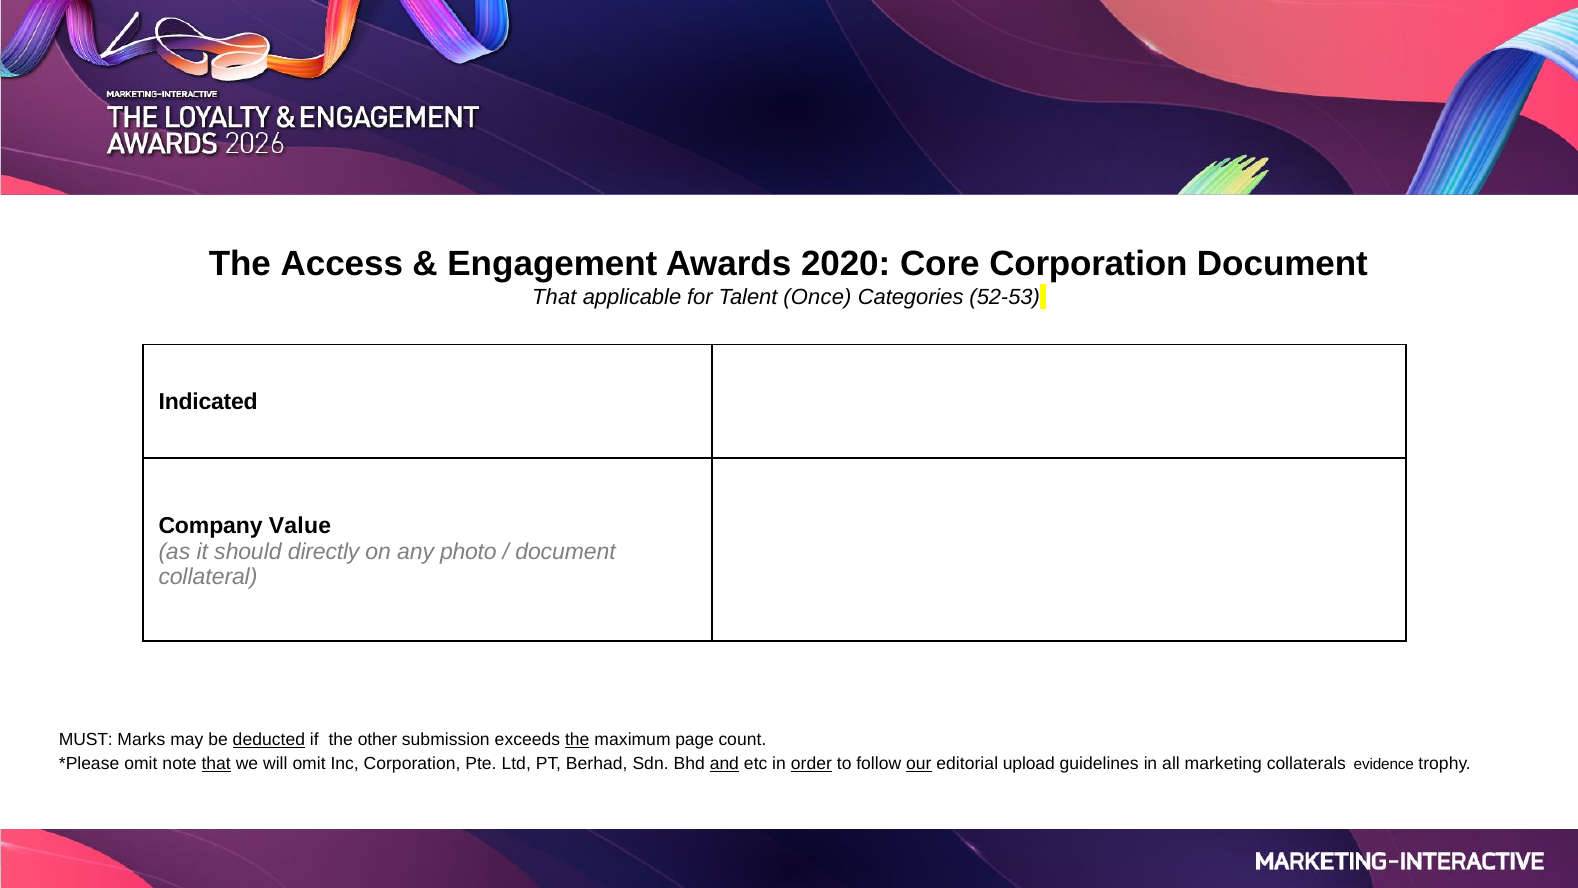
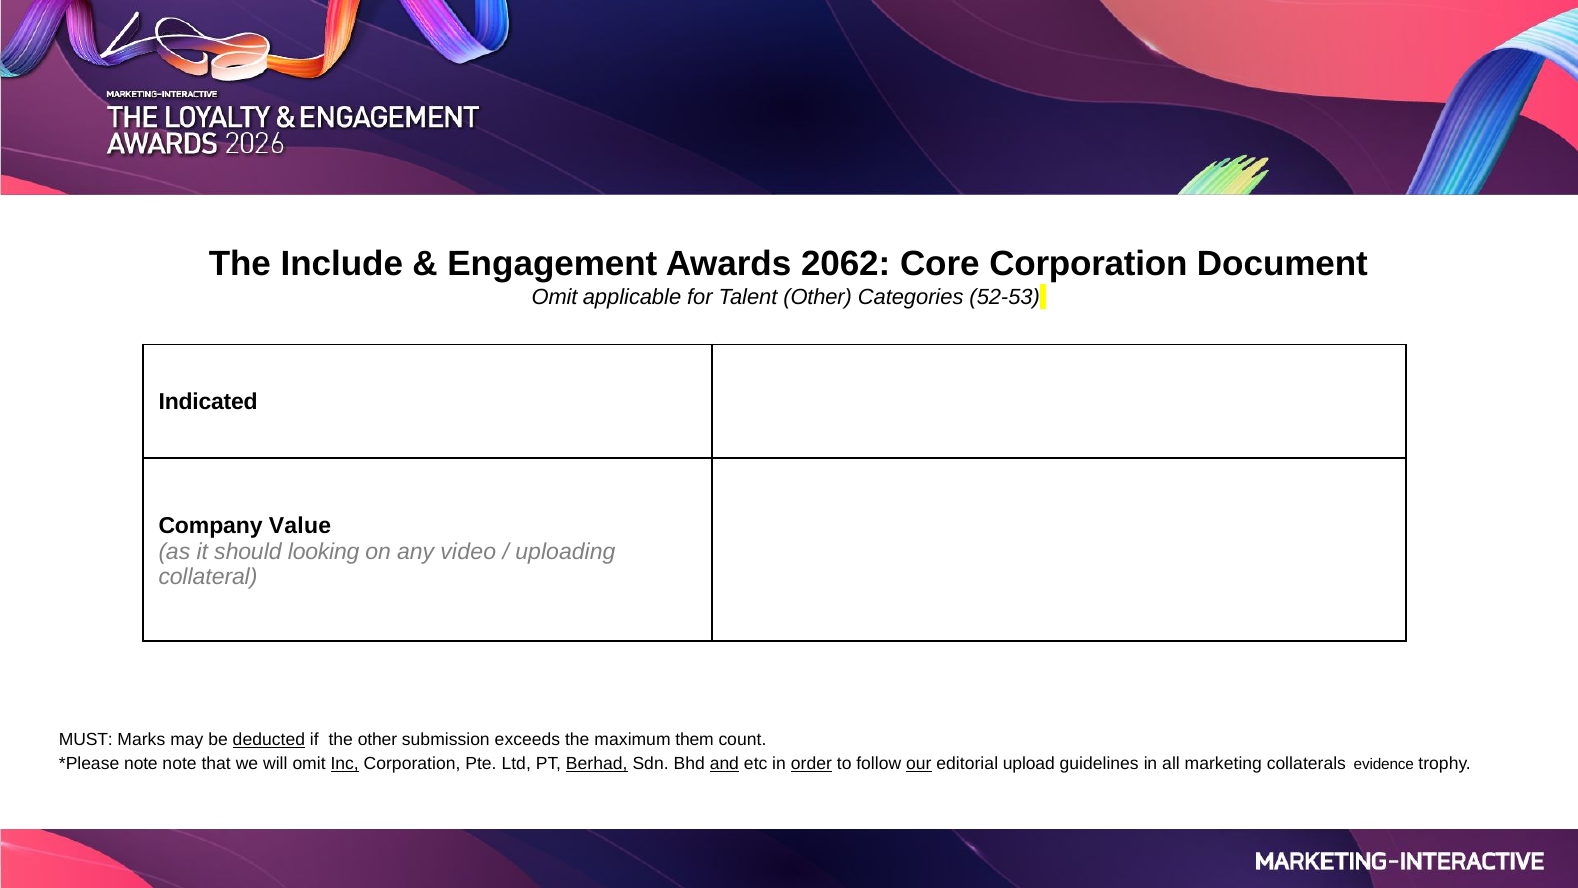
Access: Access -> Include (342, 264)
2020: 2020 -> 2062 (846, 264)
That: That -> Omit (555, 297)
Talent Once: Once -> Other (818, 297)
directly: directly -> looking (324, 552)
photo: photo -> video (468, 552)
document: document -> uploading (565, 552)
the underline: present -> none (577, 740)
page: page -> them (695, 740)
omit: omit -> note (141, 764)
that underline: present -> none (216, 764)
Inc underline: none -> present (345, 764)
Berhad underline: none -> present (597, 764)
